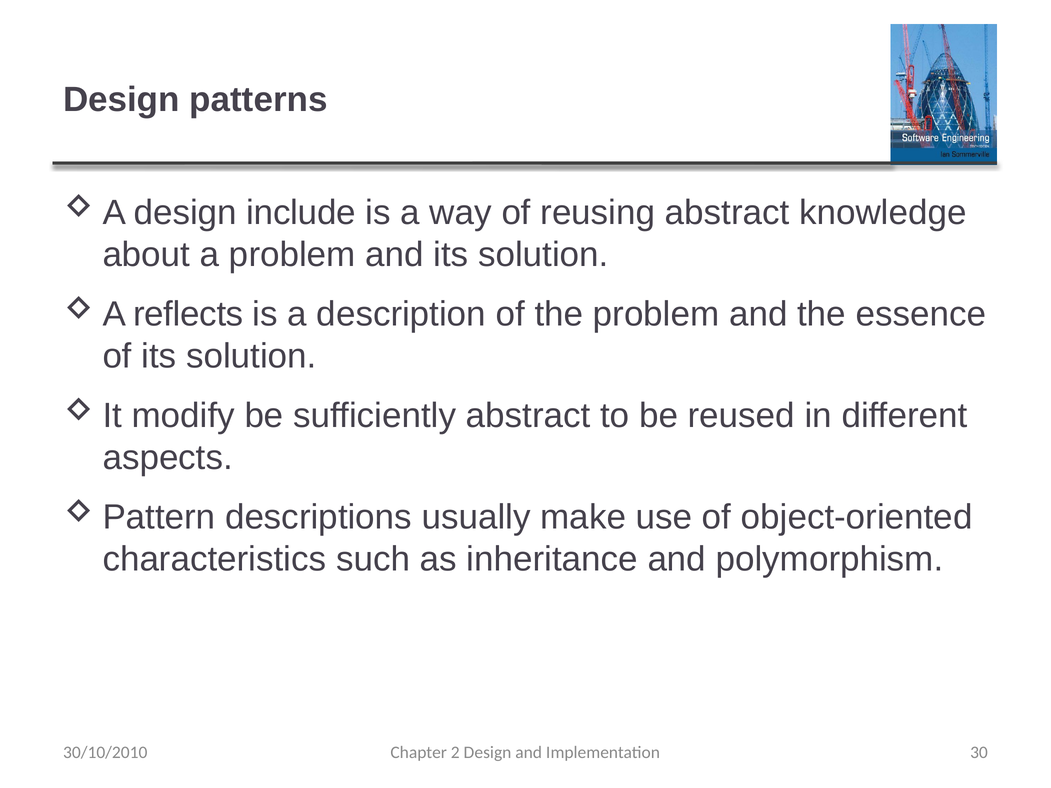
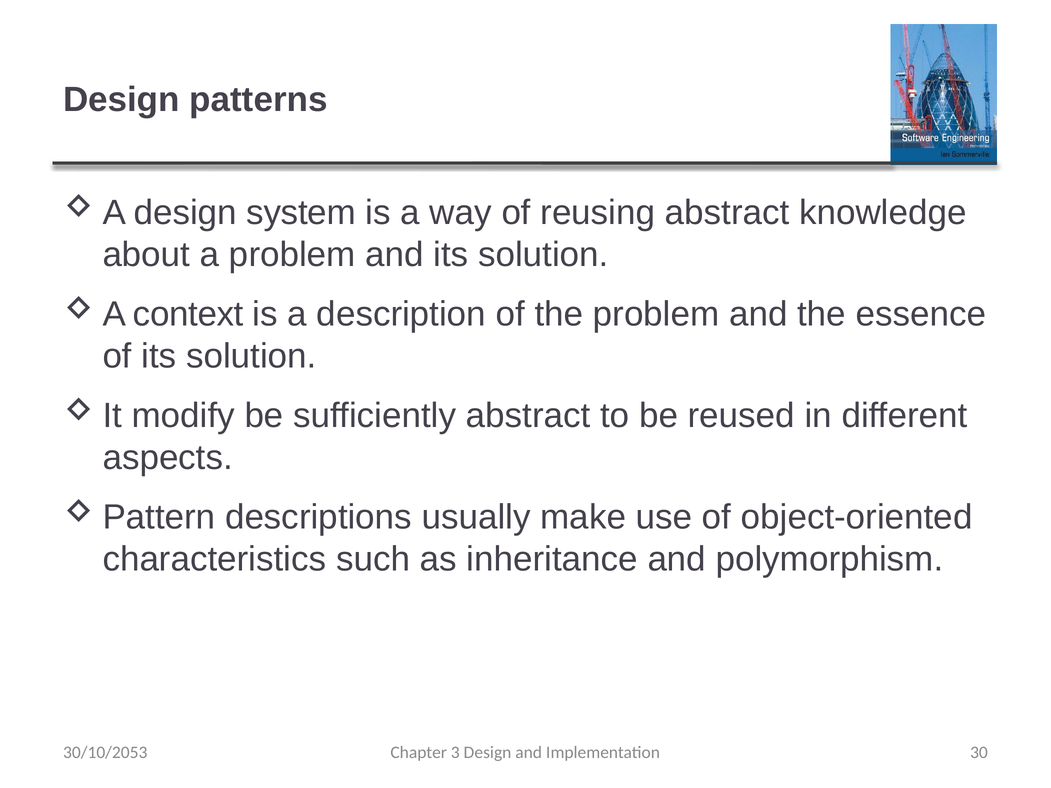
include: include -> system (301, 213)
reflects: reflects -> context (188, 314)
2: 2 -> 3 (455, 753)
30/10/2010: 30/10/2010 -> 30/10/2053 (105, 753)
